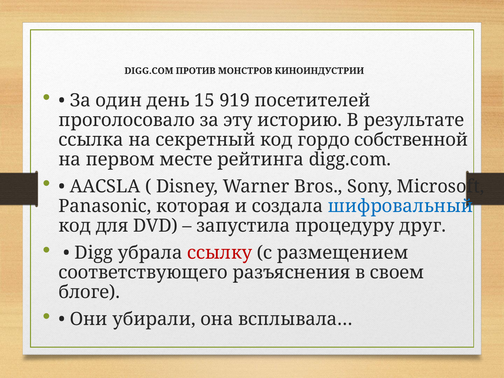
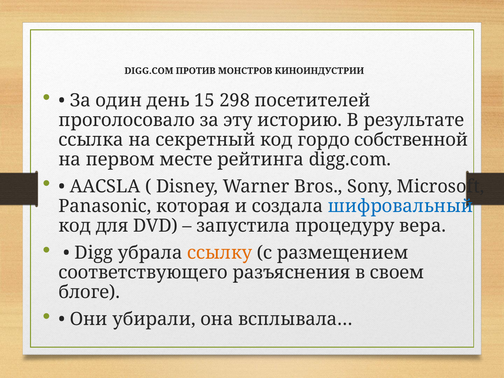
919: 919 -> 298 (235, 101)
друг: друг -> вера (423, 226)
ссылку colour: red -> orange (220, 253)
